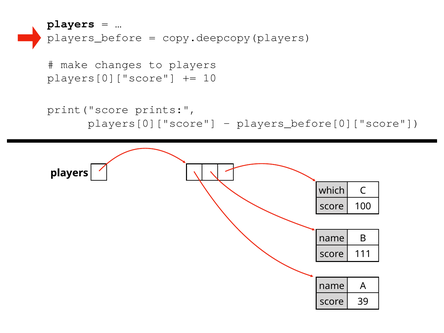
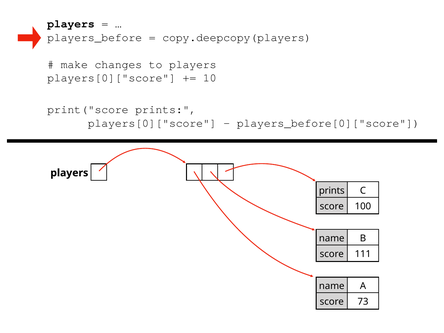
which: which -> prints (332, 191)
39: 39 -> 73 (363, 302)
